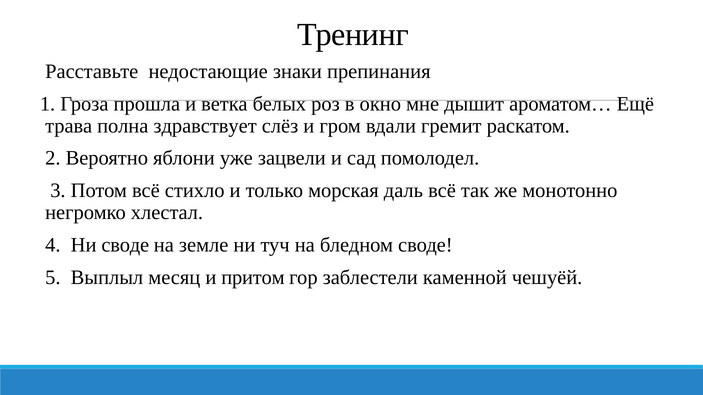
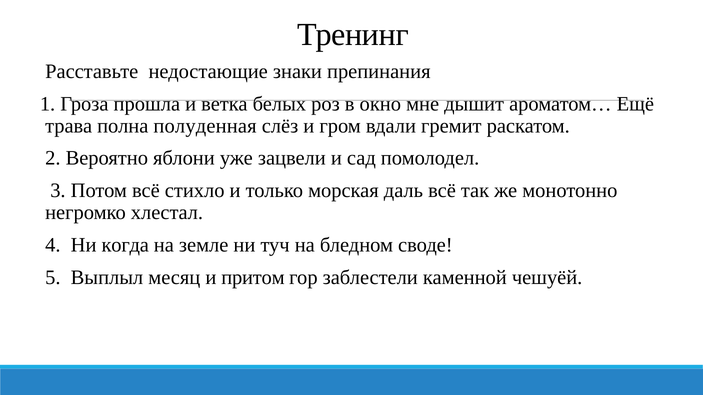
здравствует: здравствует -> полуденная (205, 126)
Ни своде: своде -> когда (125, 245)
